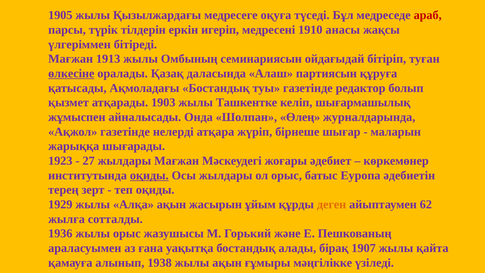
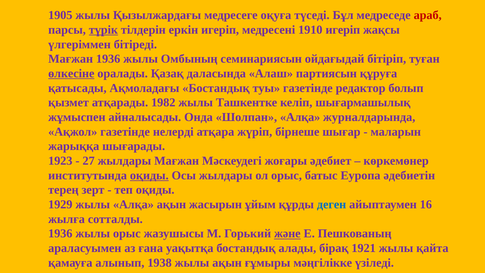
түрік underline: none -> present (103, 30)
1910 анасы: анасы -> игеріп (343, 30)
Мағжан 1913: 1913 -> 1936 (108, 59)
1903: 1903 -> 1982 (163, 103)
Шолпан Өлең: Өлең -> Алқа (300, 117)
деген colour: orange -> blue (332, 204)
62: 62 -> 16 (426, 204)
және underline: none -> present (287, 233)
1907: 1907 -> 1921 (364, 248)
